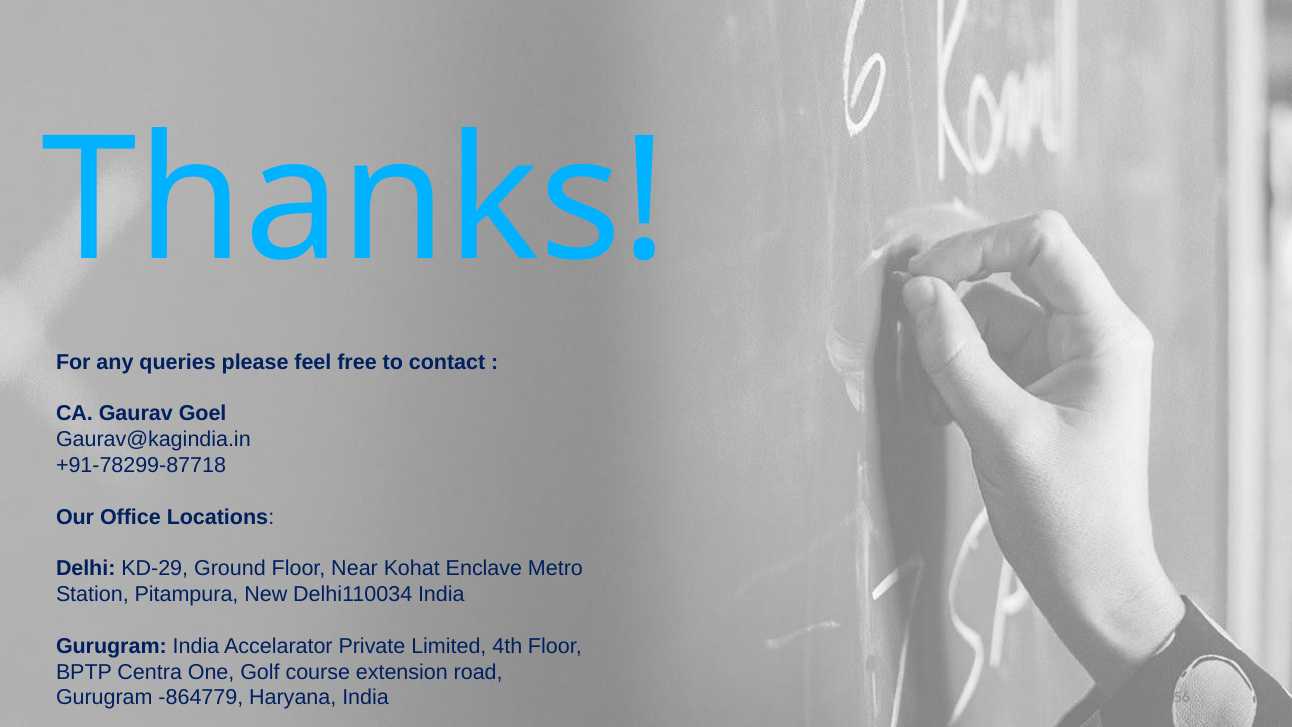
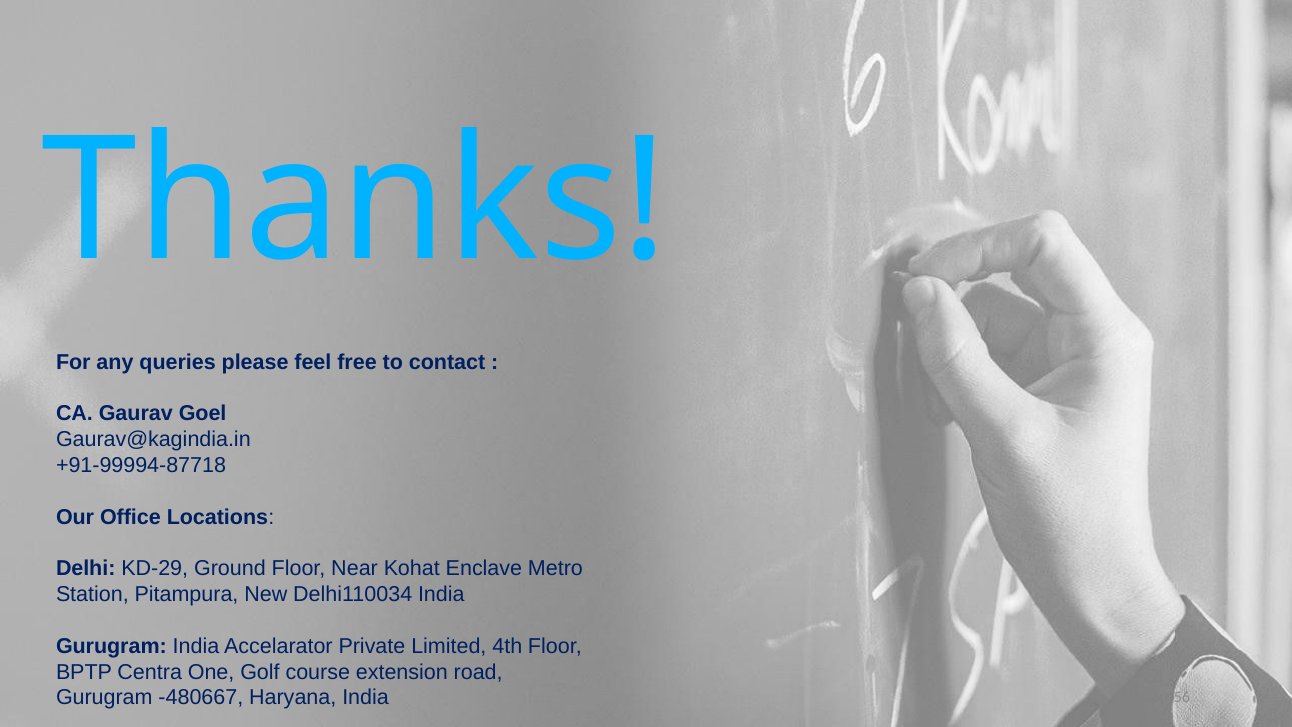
+91-78299-87718: +91-78299-87718 -> +91-99994-87718 (141, 465)
-864779: -864779 -> -480667 (201, 698)
